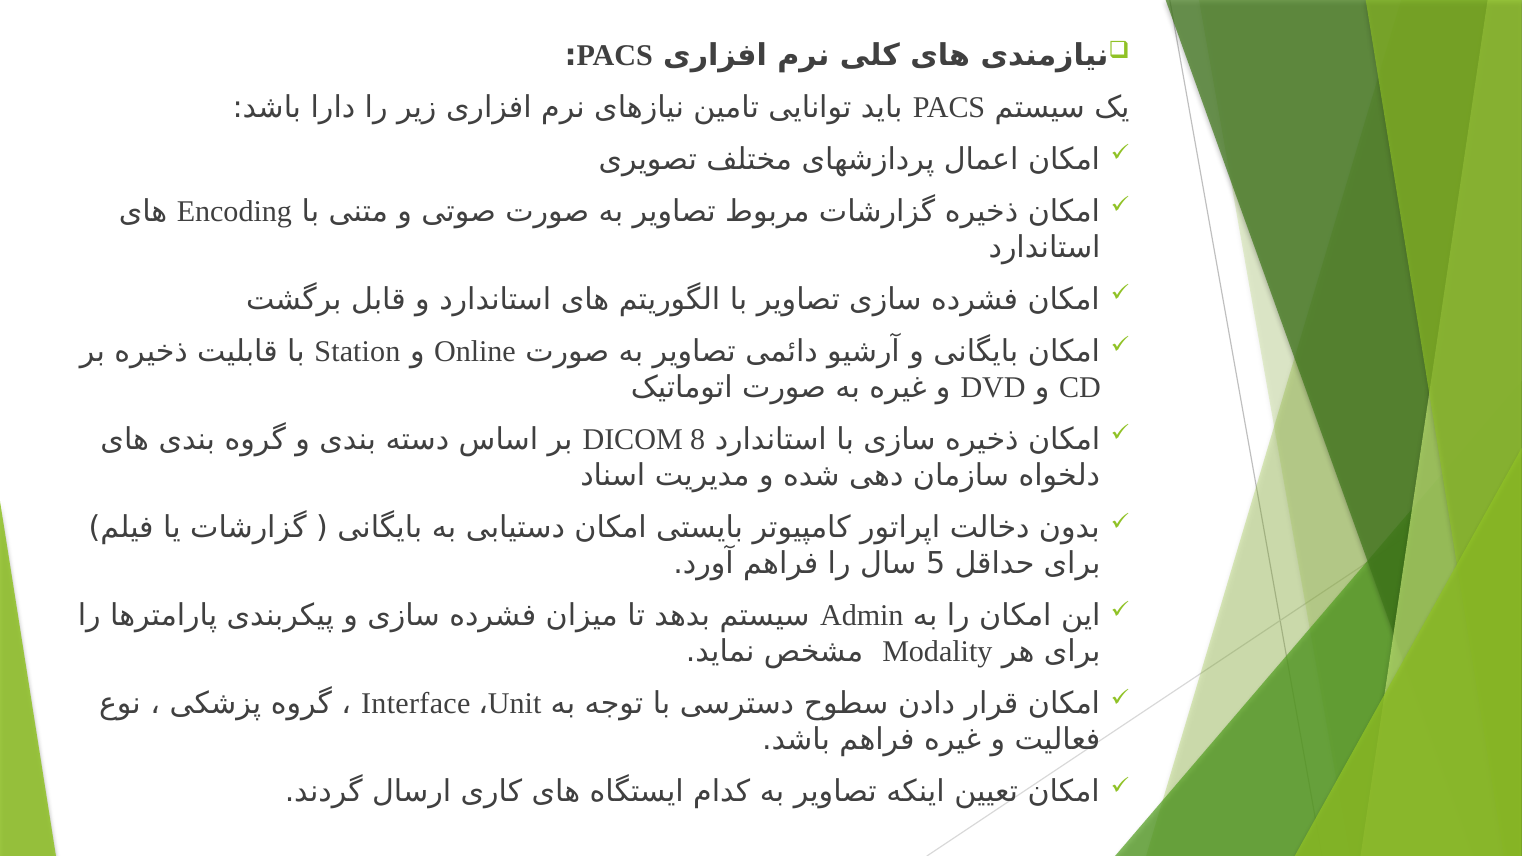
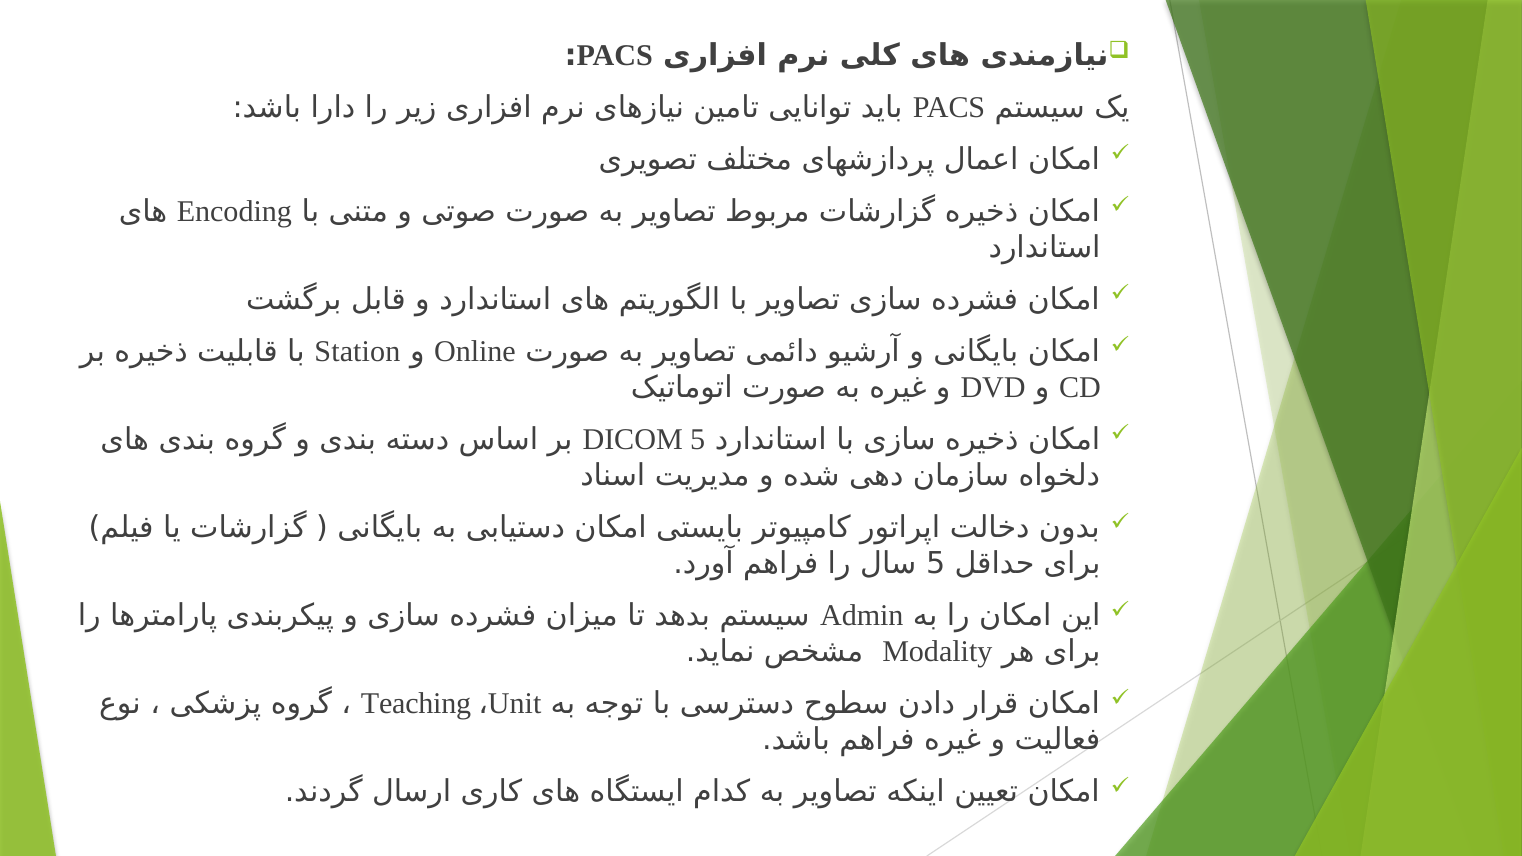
DICOM 8: 8 -> 5 (698, 440)
Interface: Interface -> Teaching (416, 704)
